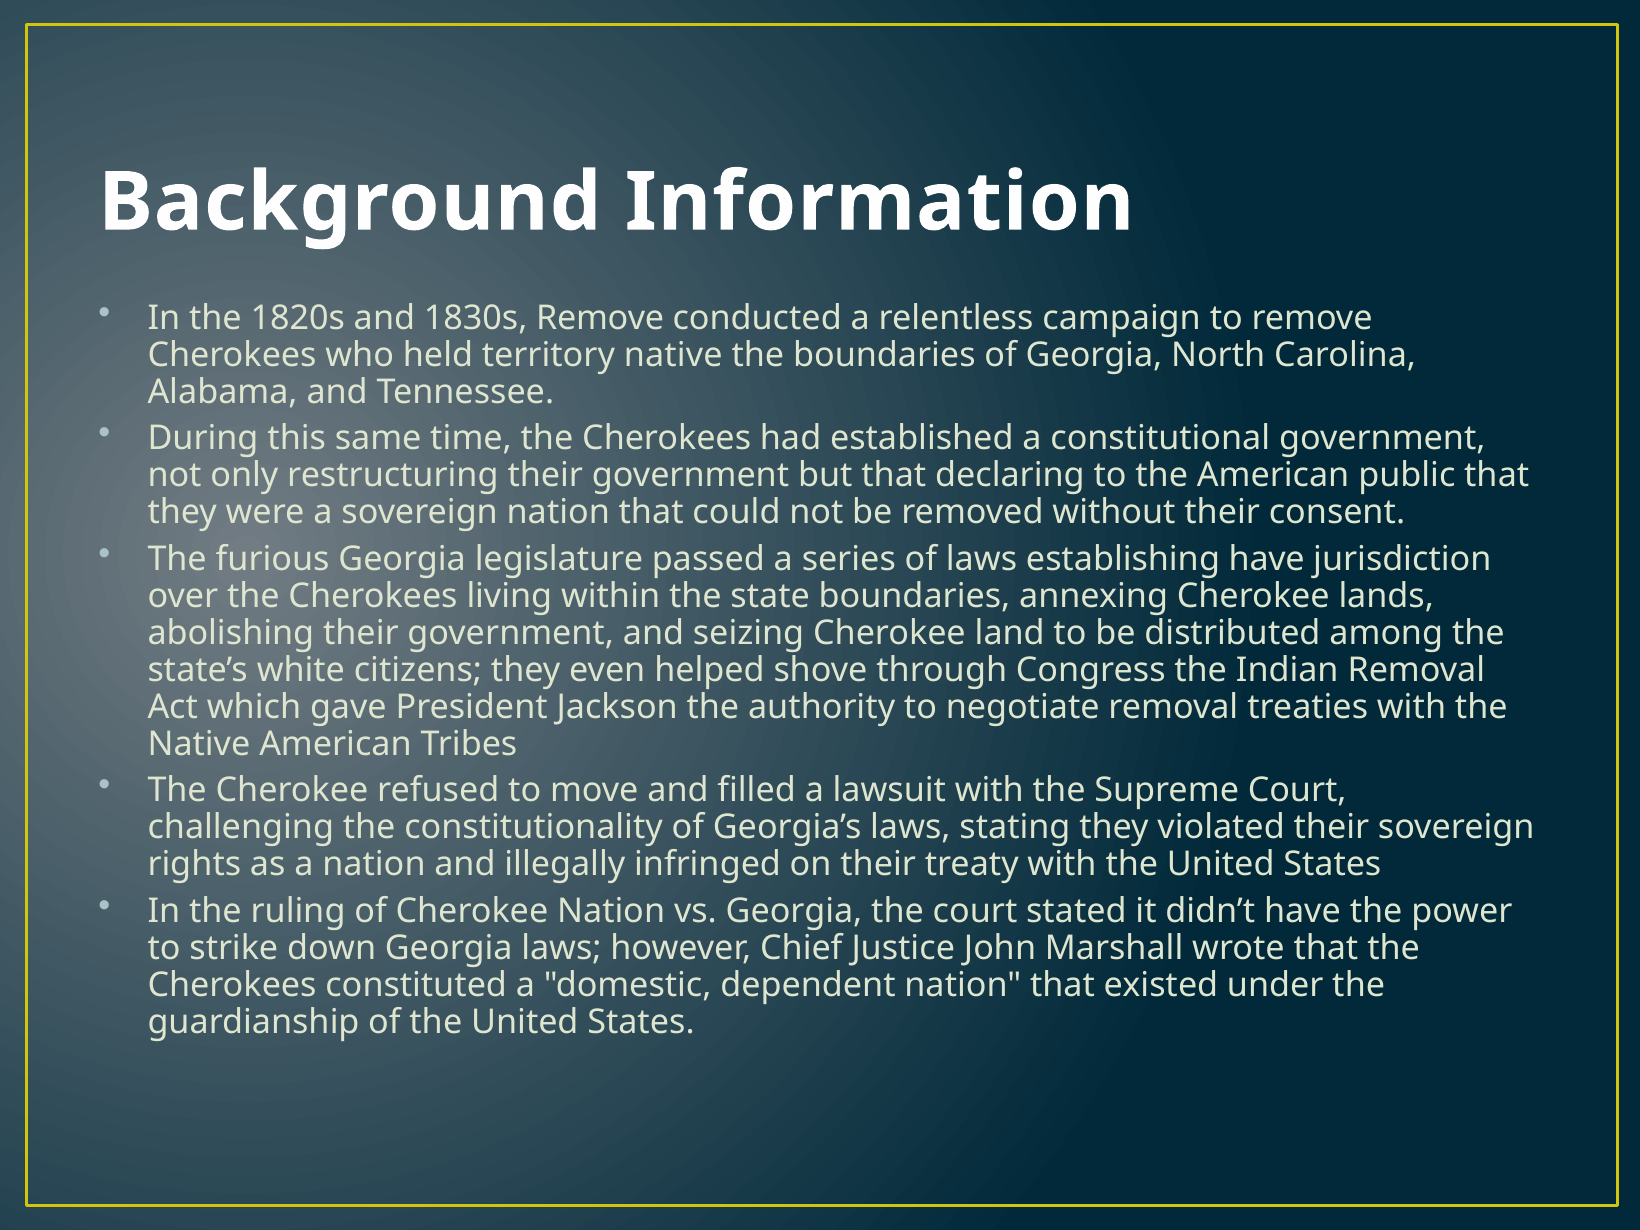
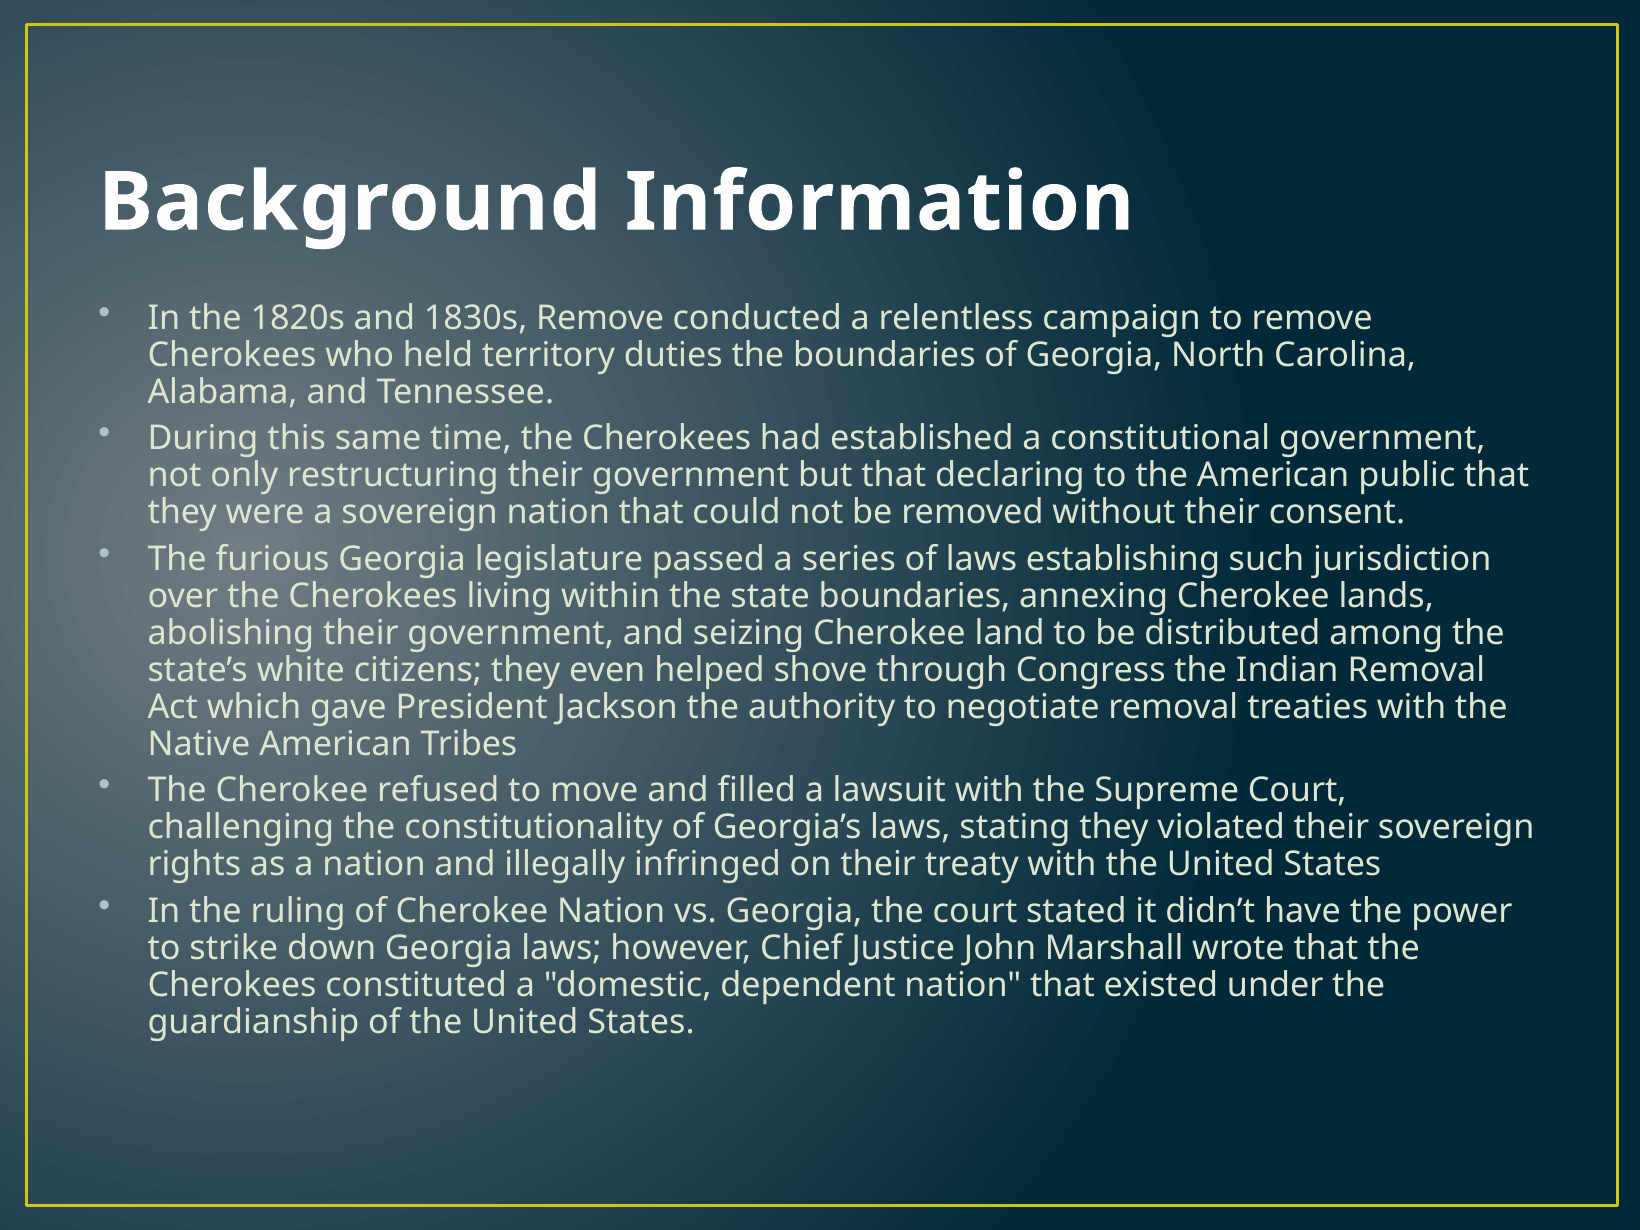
territory native: native -> duties (673, 355)
establishing have: have -> such (1266, 559)
